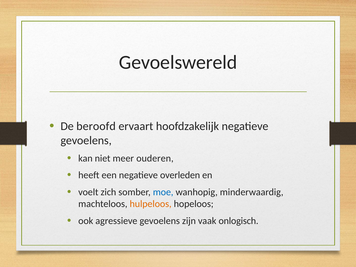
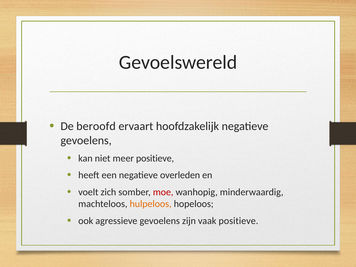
meer ouderen: ouderen -> positieve (155, 158)
moe colour: blue -> red (163, 192)
vaak onlogisch: onlogisch -> positieve (238, 221)
